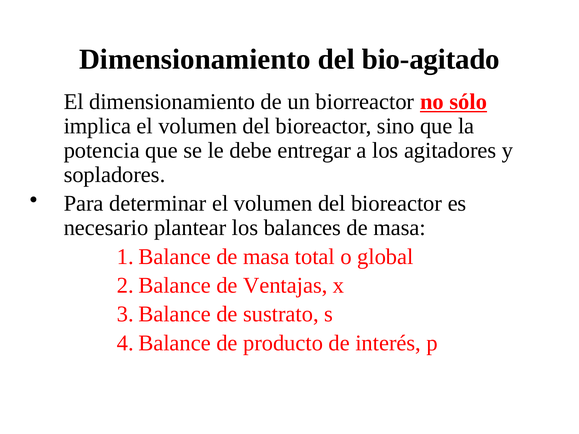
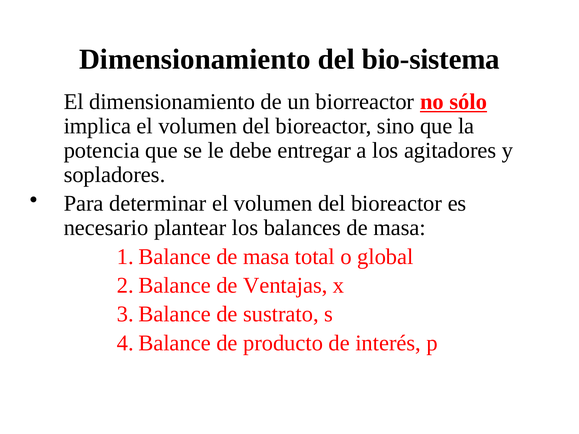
bio-agitado: bio-agitado -> bio-sistema (431, 59)
